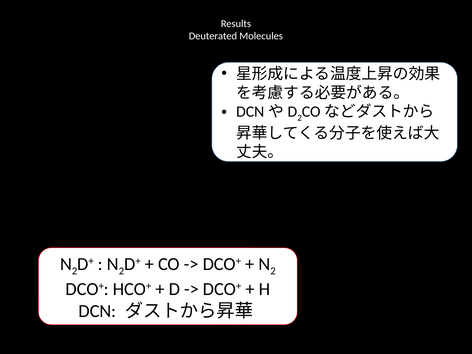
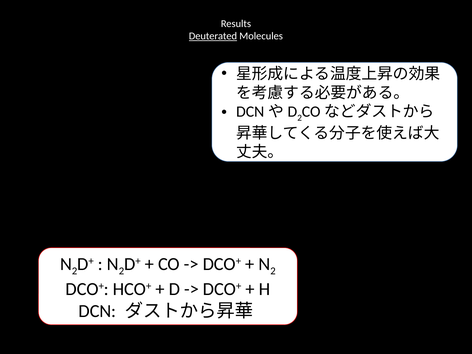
Deuterated underline: none -> present (213, 36)
